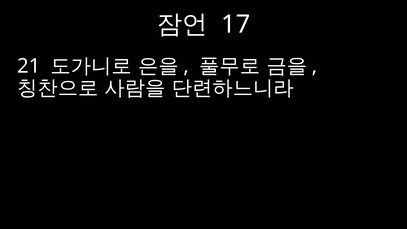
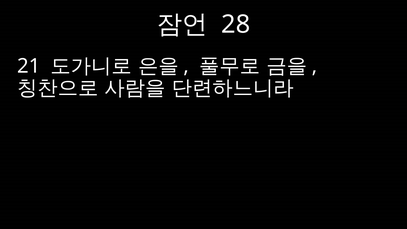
17: 17 -> 28 (236, 25)
